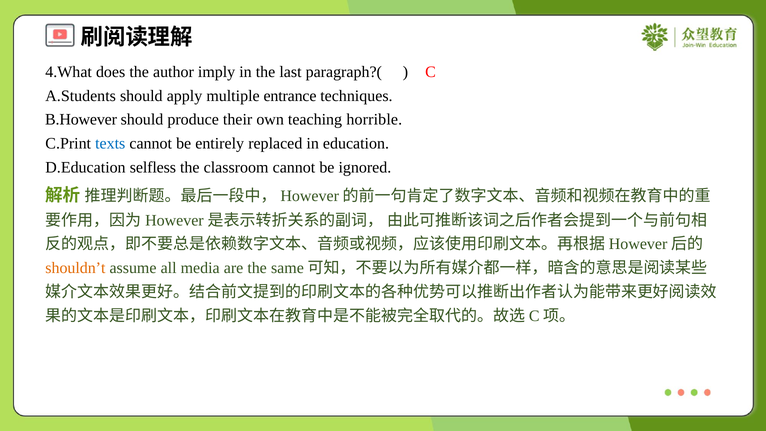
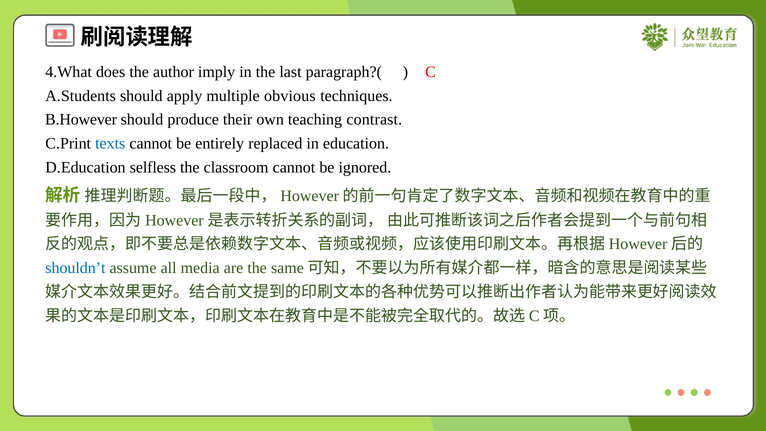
entrance: entrance -> obvious (290, 96)
horrible: horrible -> contrast (374, 120)
shouldn’t colour: orange -> blue (75, 268)
